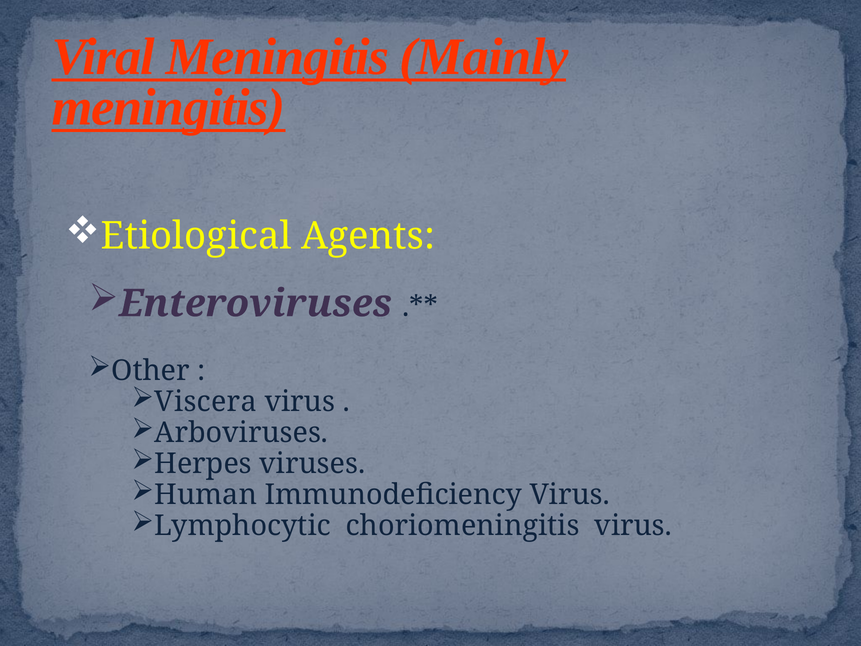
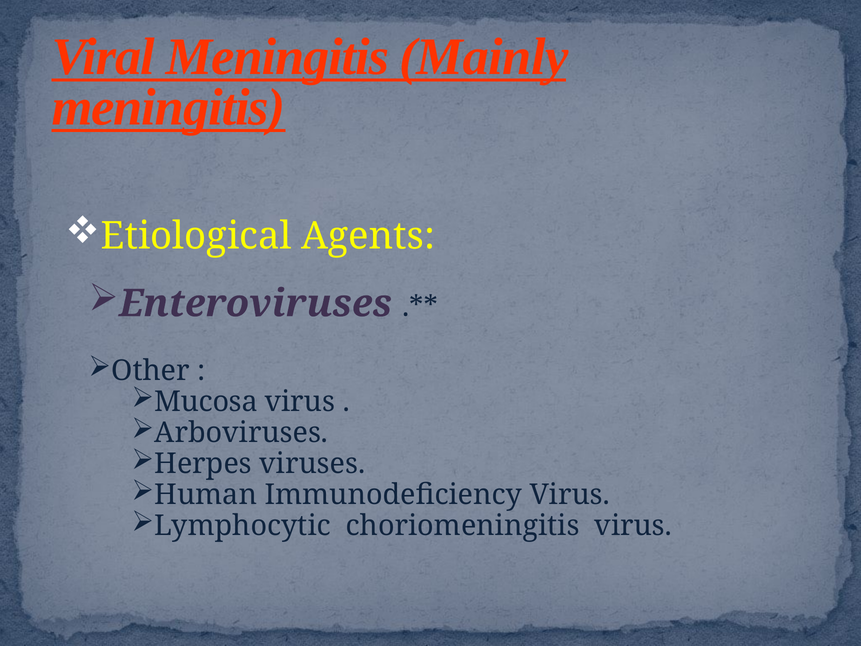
Viscera: Viscera -> Mucosa (206, 402)
